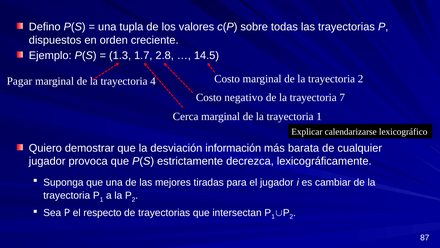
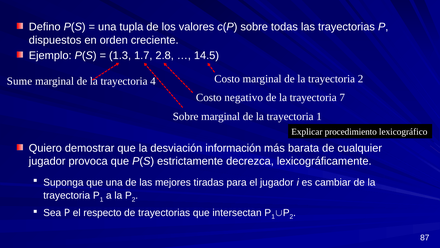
Pagar: Pagar -> Sume (20, 81)
Cerca: Cerca -> Sobre (186, 116)
calendarizarse: calendarizarse -> procedimiento (351, 132)
